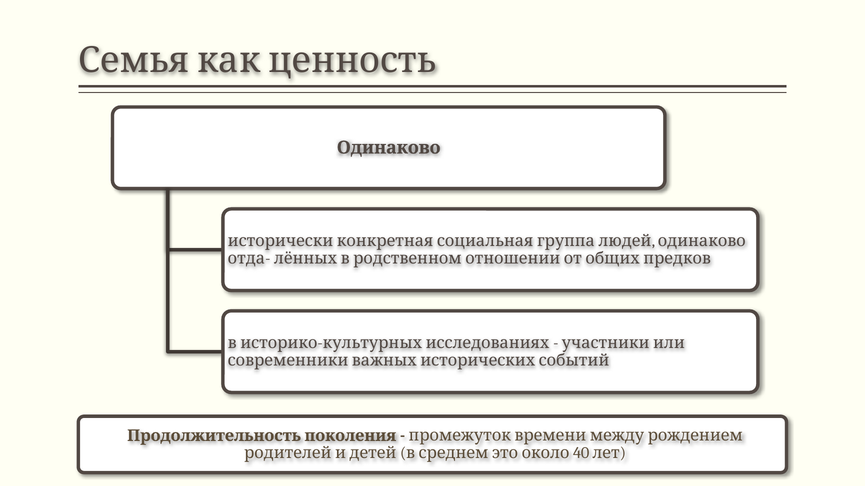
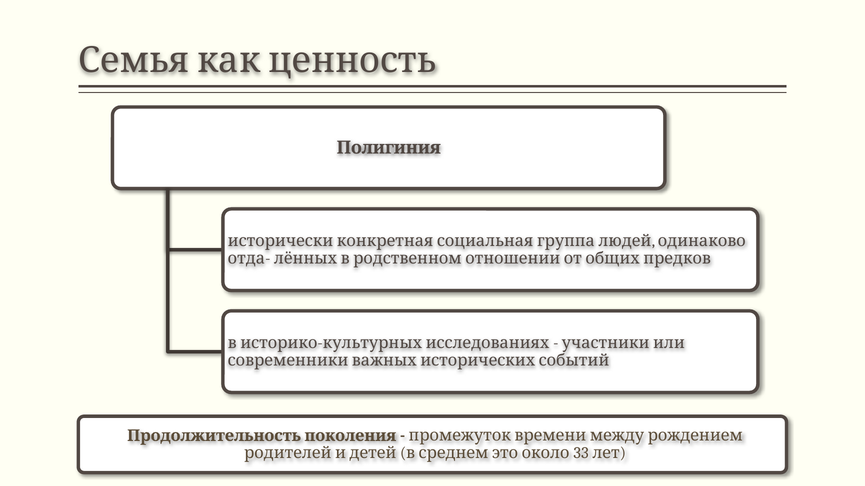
Одинаково: Одинаково -> Полигиния (389, 148)
40: 40 -> 33 (581, 454)
